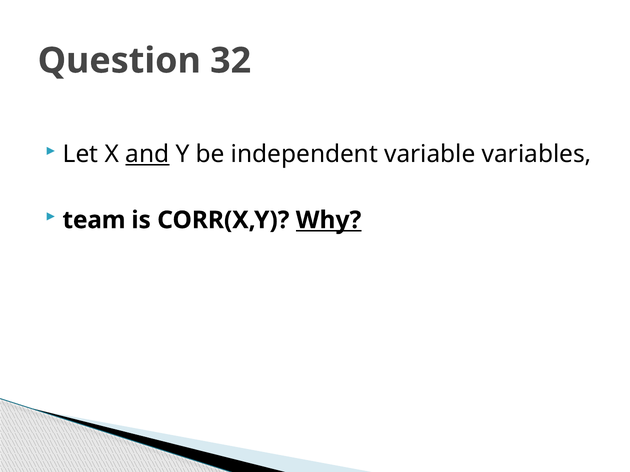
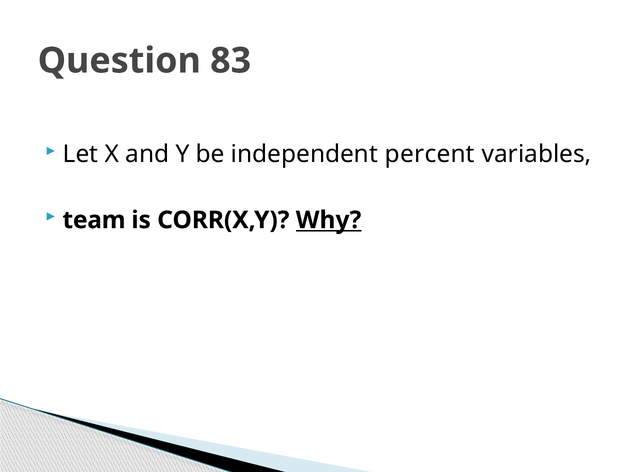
32: 32 -> 83 (231, 61)
and underline: present -> none (147, 154)
variable: variable -> percent (430, 154)
